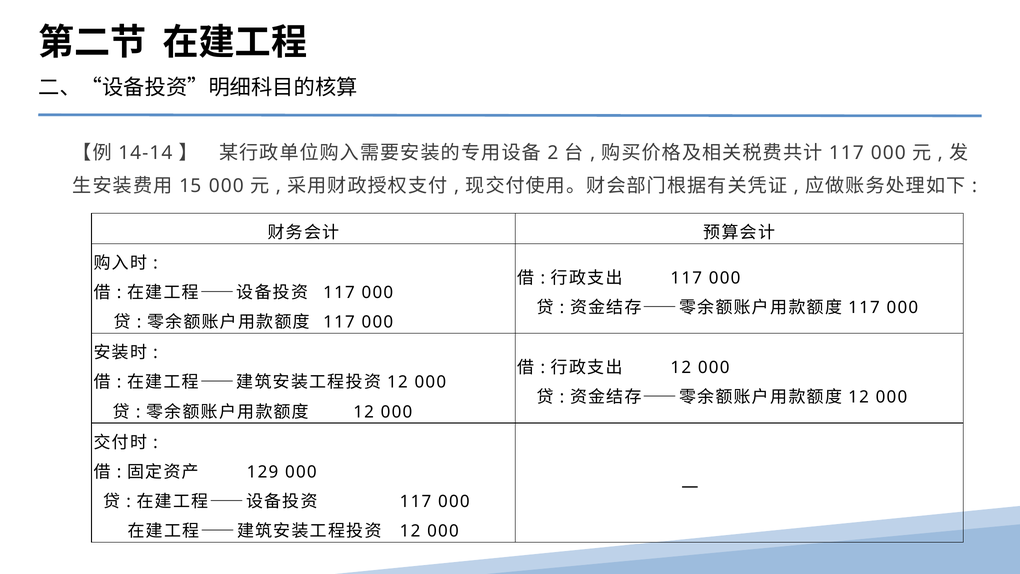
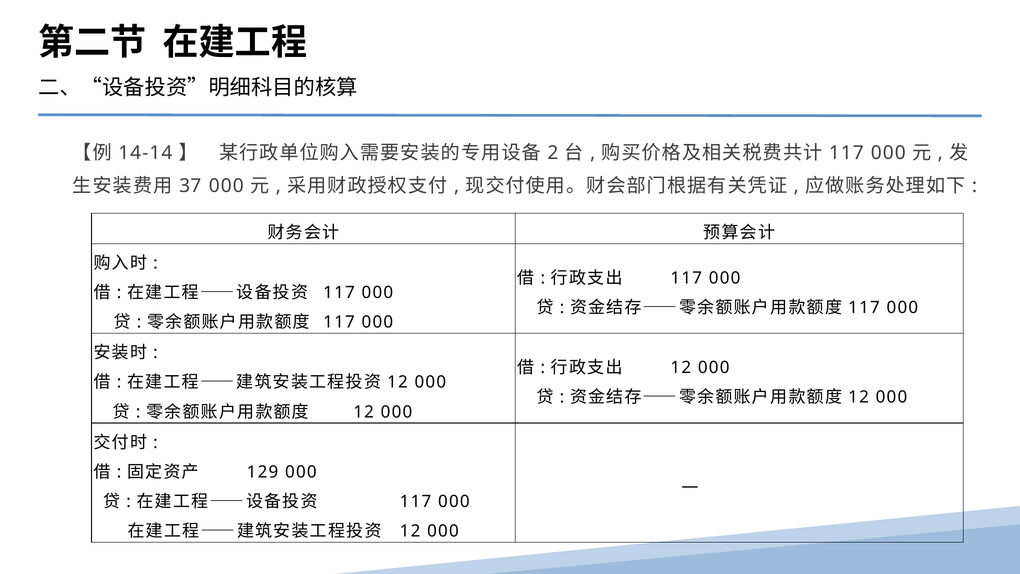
15: 15 -> 37 (190, 186)
